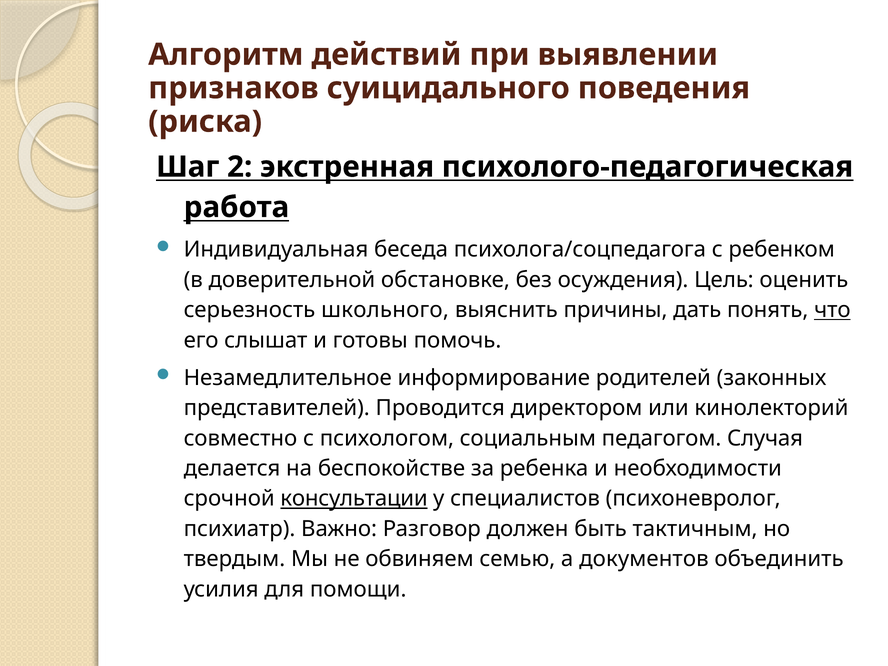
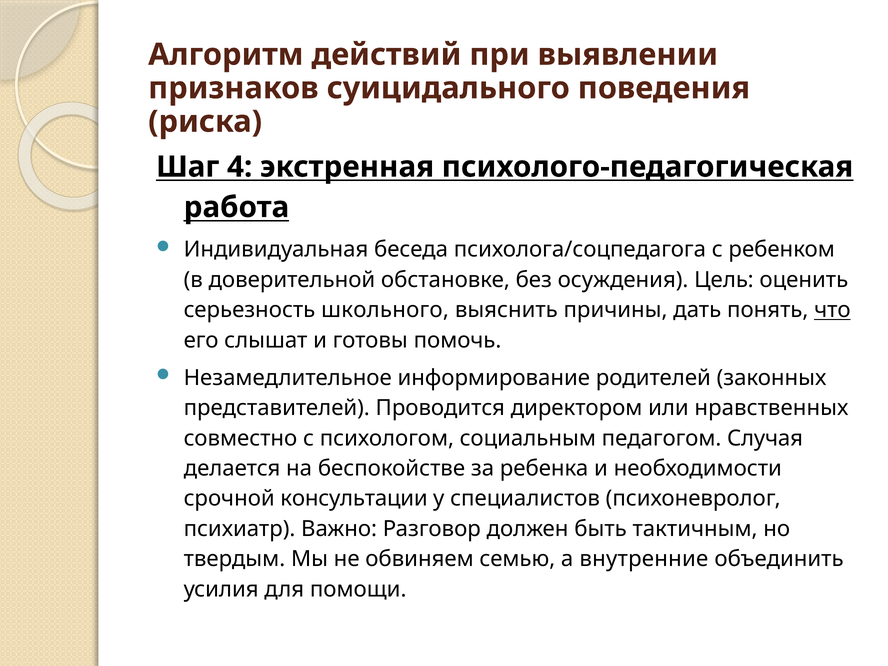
2: 2 -> 4 (240, 167)
кинолекторий: кинолекторий -> нравственных (771, 408)
консультации underline: present -> none (354, 499)
документов: документов -> внутренние (644, 559)
